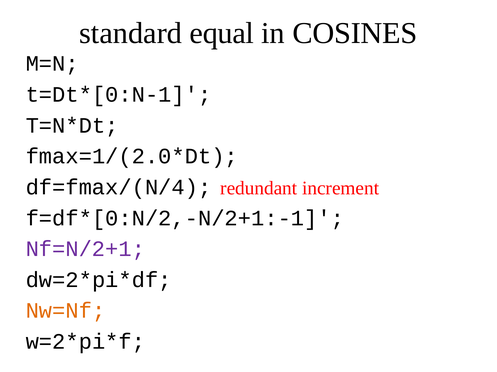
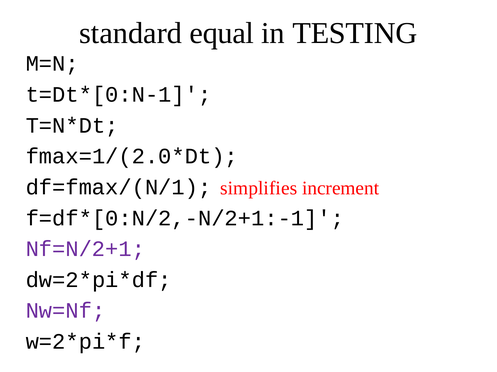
COSINES: COSINES -> TESTING (355, 33)
df=fmax/(N/4: df=fmax/(N/4 -> df=fmax/(N/1 (119, 188)
redundant: redundant -> simplifies (259, 189)
Nw=Nf colour: orange -> purple (65, 311)
